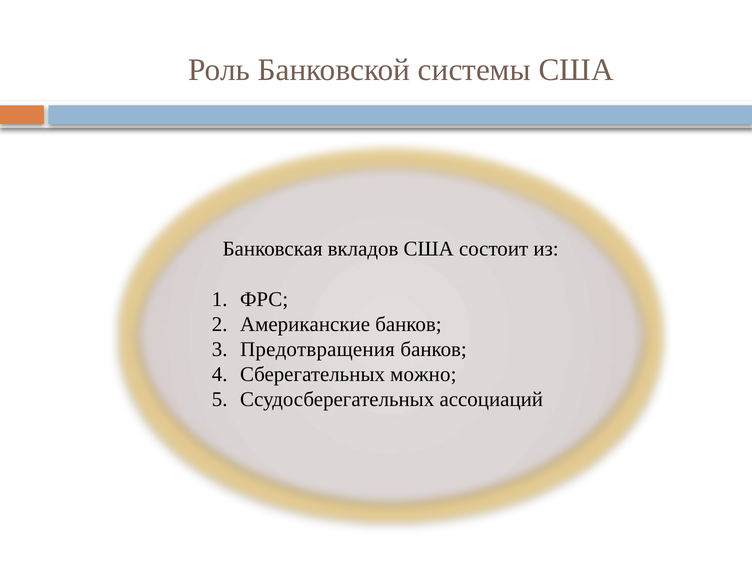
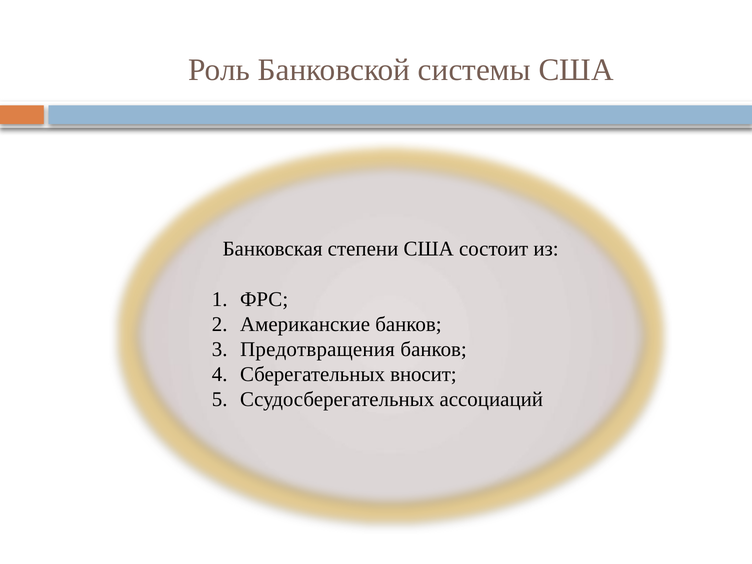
вкладов: вкладов -> степени (363, 249)
можно: можно -> вносит (423, 374)
